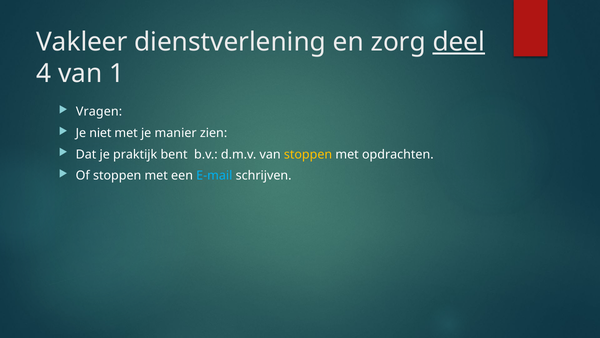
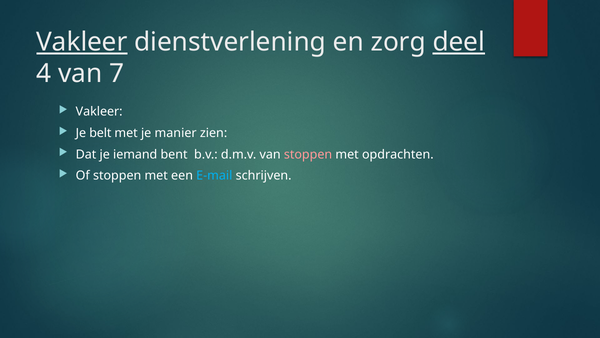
Vakleer underline: none -> present (82, 42)
1: 1 -> 7 (117, 74)
Vragen: Vragen -> Vakleer (99, 112)
niet: niet -> belt (100, 133)
praktijk: praktijk -> iemand (135, 154)
stoppen colour: yellow -> pink (308, 154)
